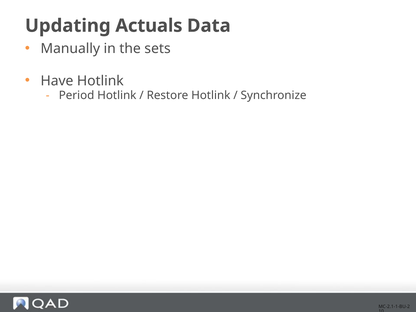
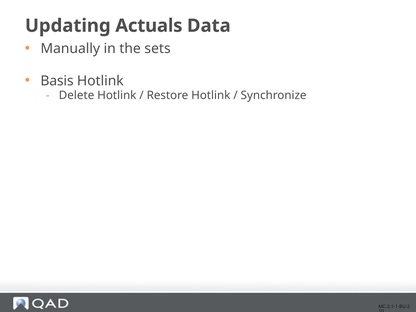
Have: Have -> Basis (57, 81)
Period: Period -> Delete (77, 95)
